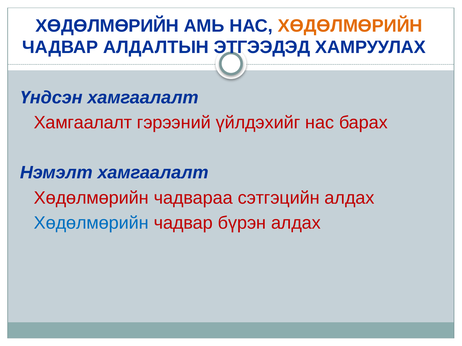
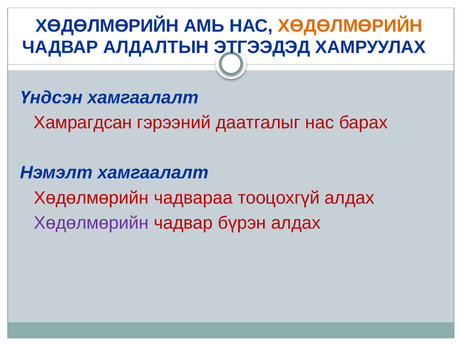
Хамгаалалт: Хамгаалалт -> Хамрагдсан (83, 123)
үйлдэхийг: үйлдэхийг -> даатгалыг (258, 123)
сэтгэцийн: сэтгэцийн -> тооцохгүй (279, 198)
Хөдөлмөрийн colour: blue -> purple (91, 223)
